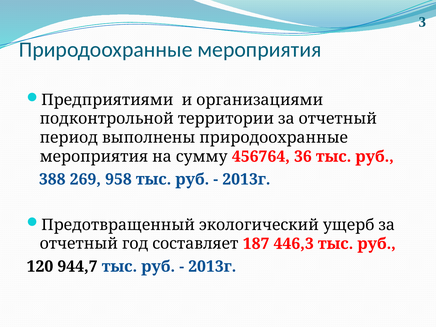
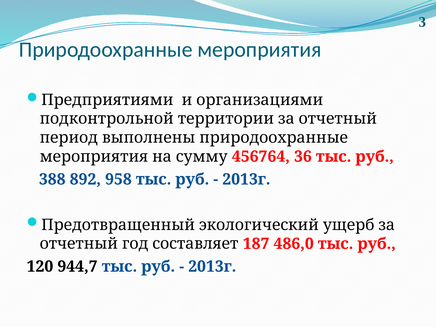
269: 269 -> 892 (85, 179)
446,3: 446,3 -> 486,0 (294, 244)
